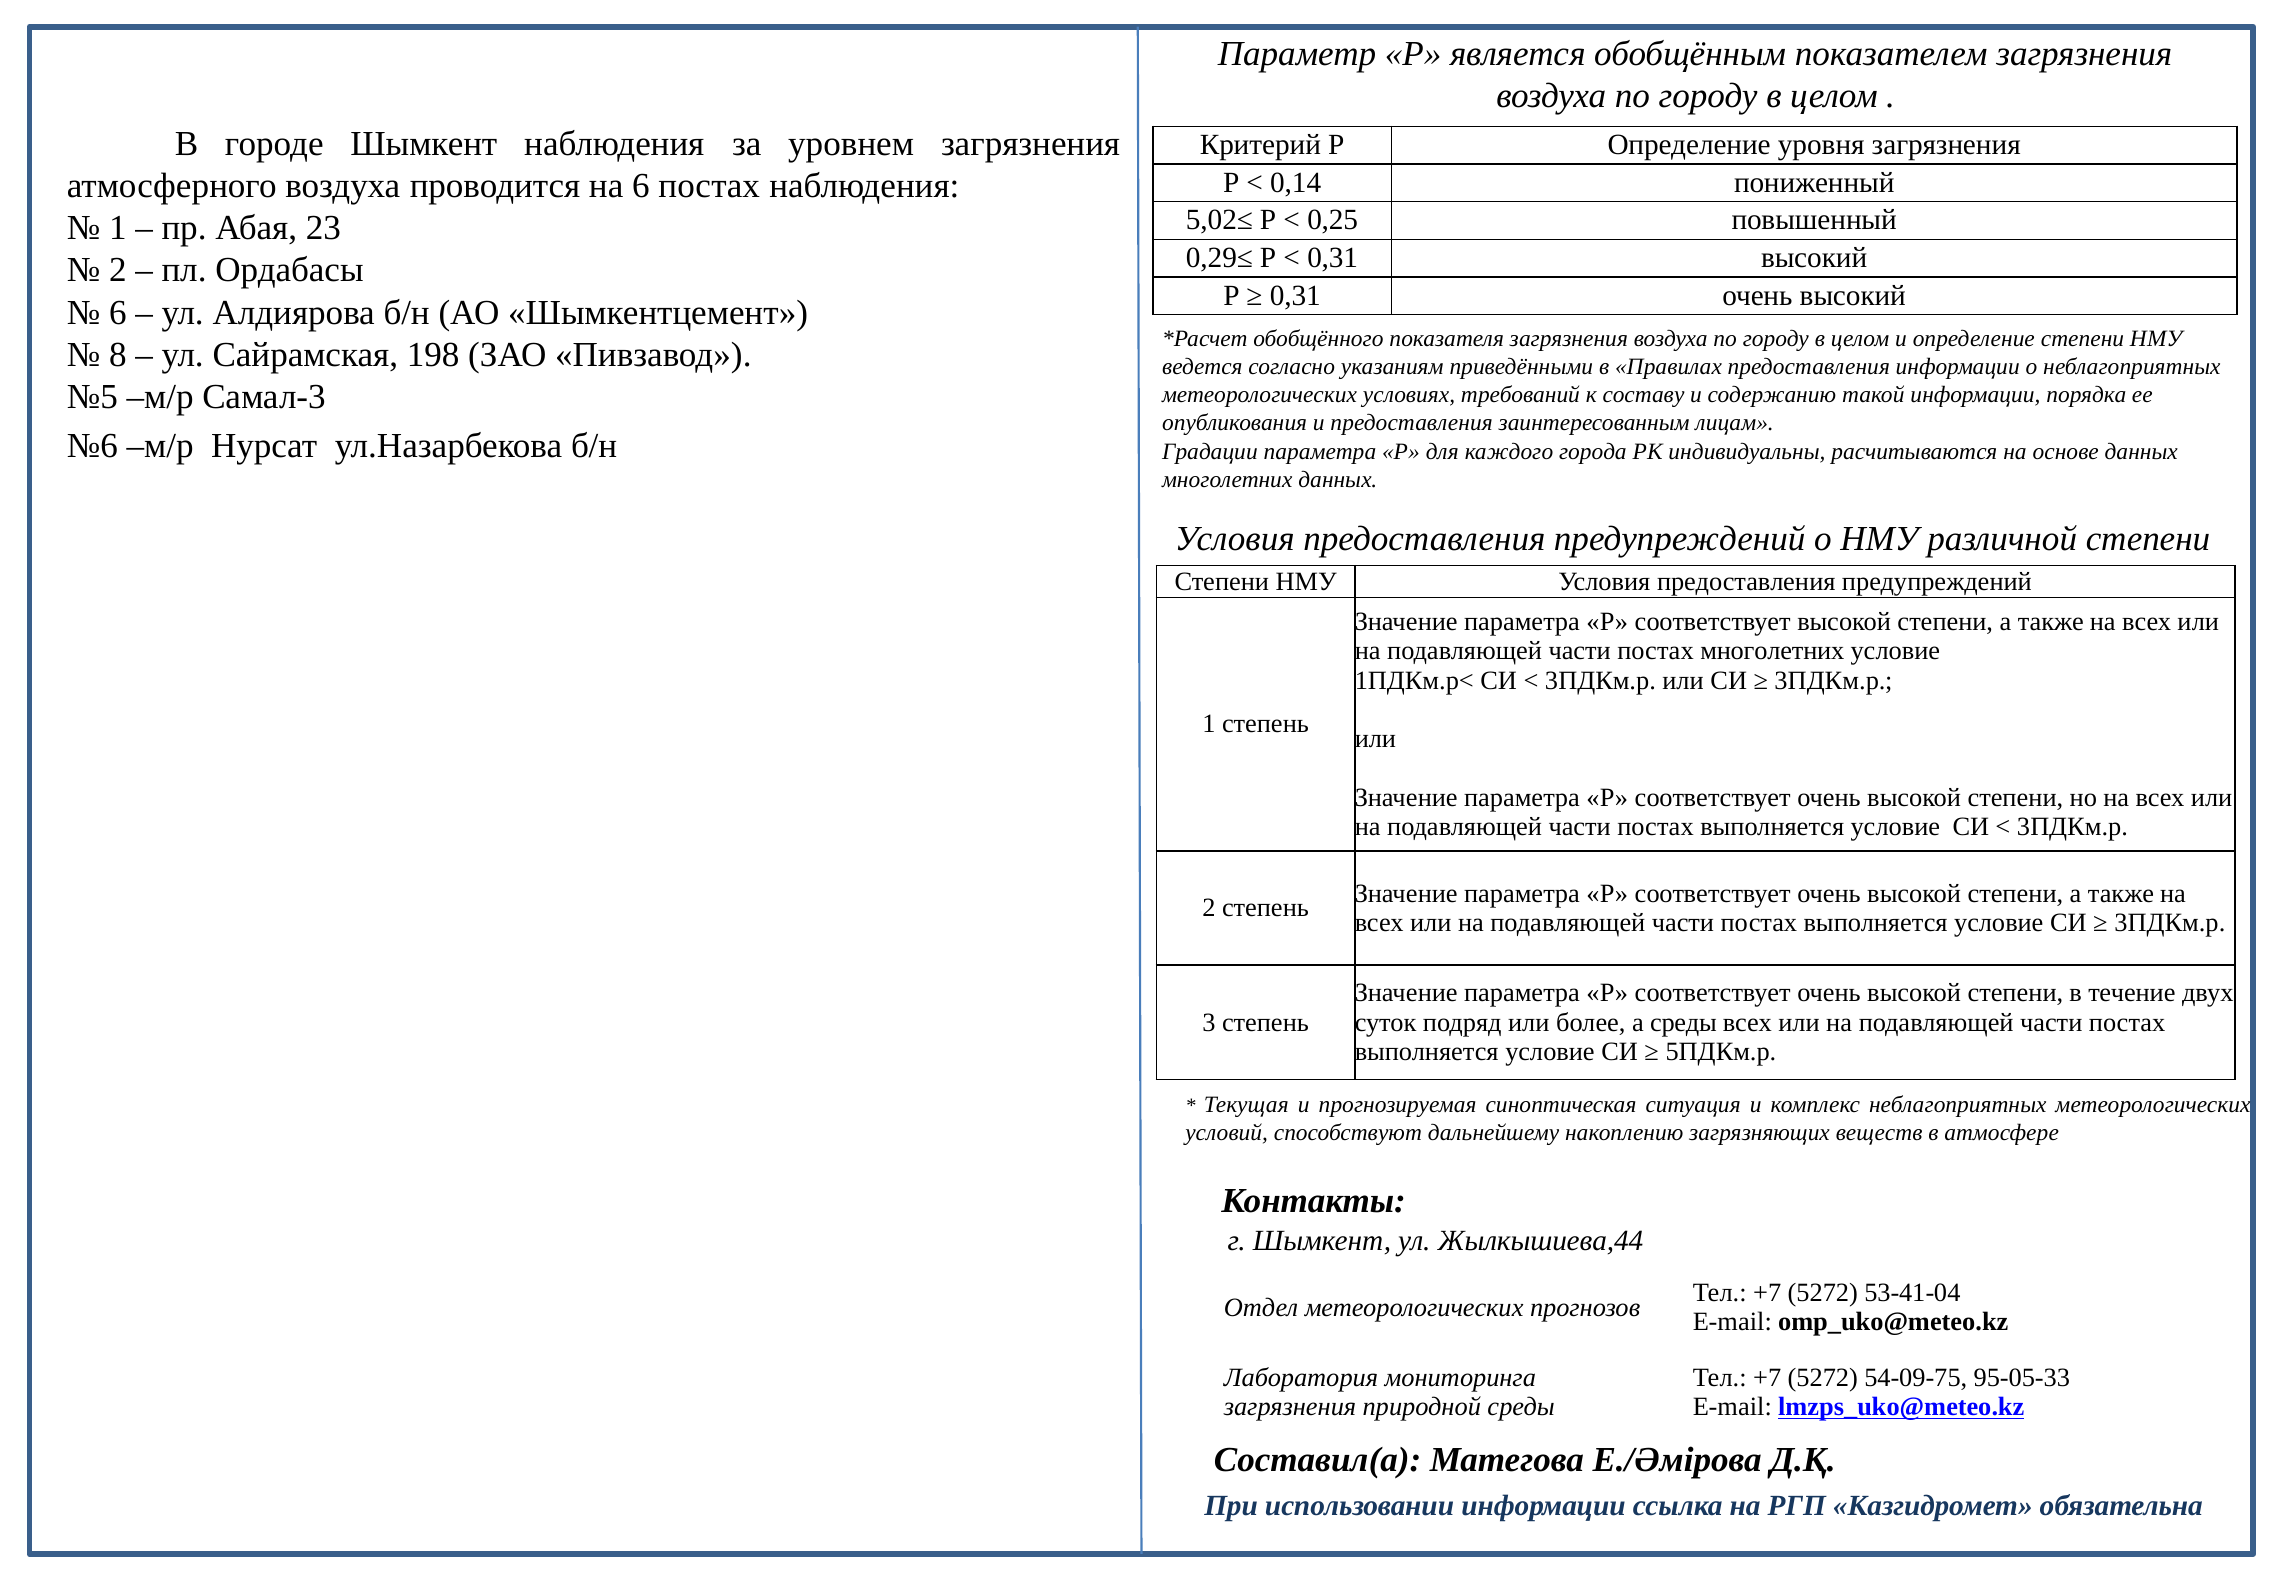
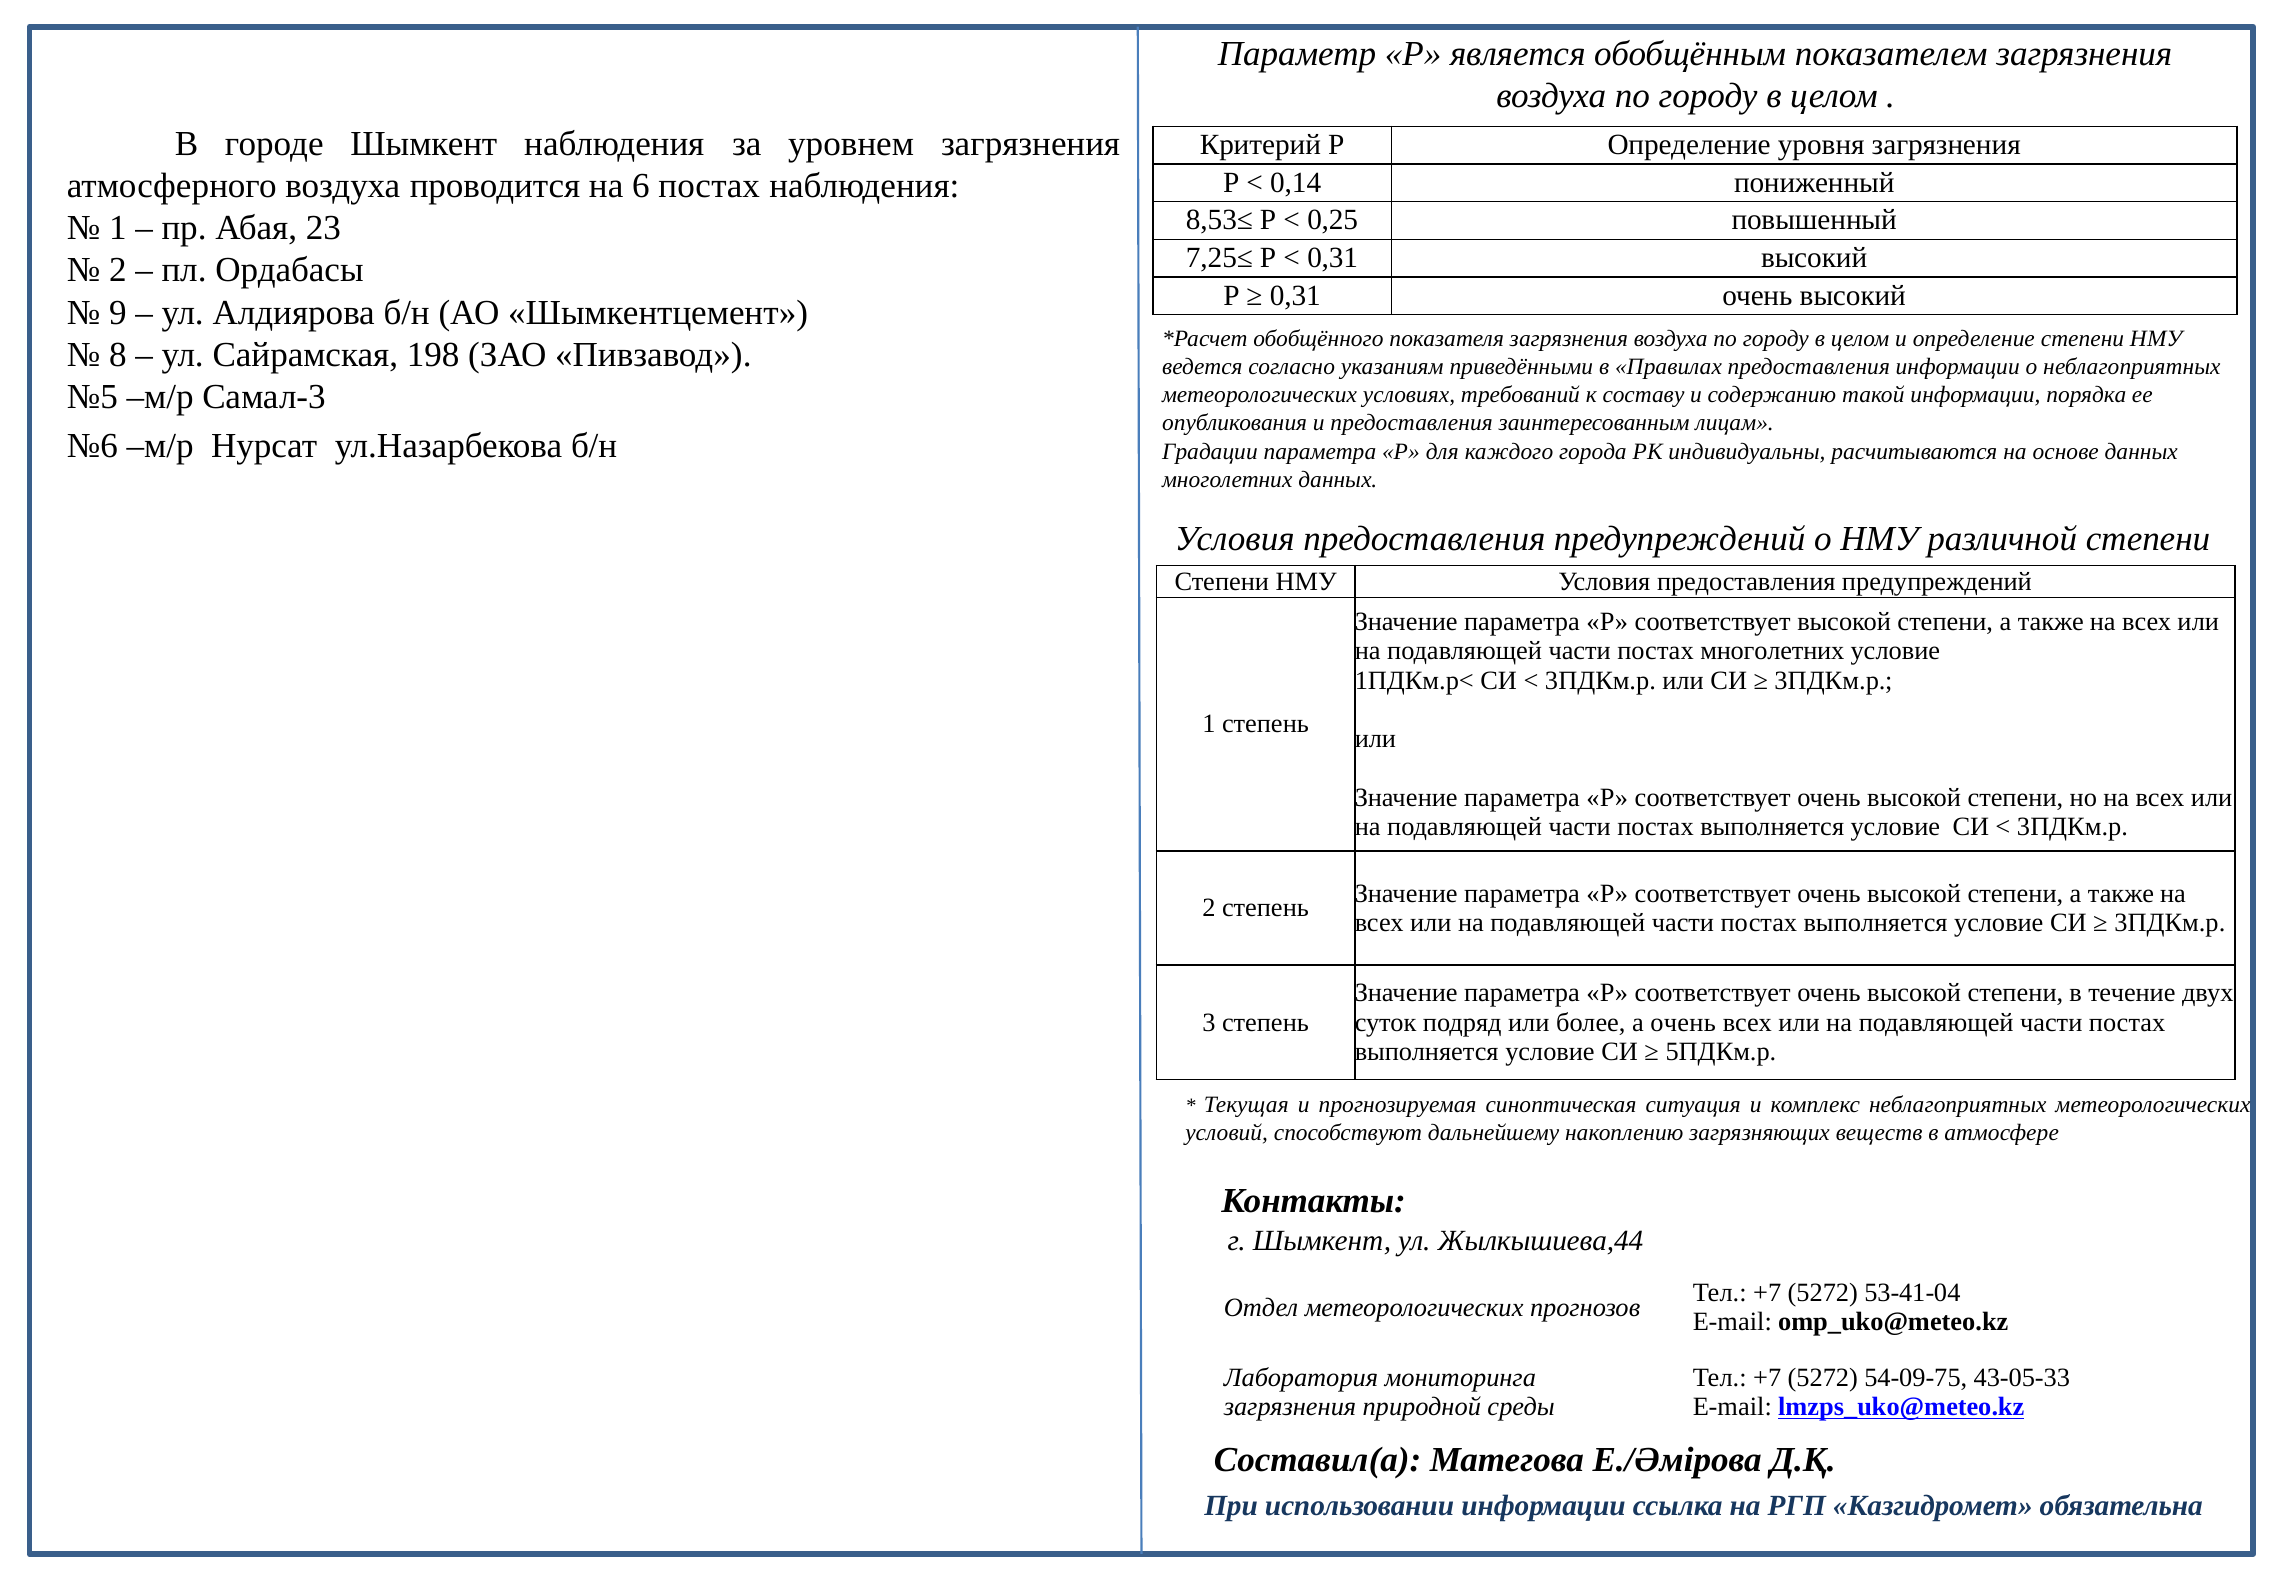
5,02≤: 5,02≤ -> 8,53≤ (1219, 220)
0,29≤: 0,29≤ -> 7,25≤ (1219, 258)
6: 6 -> 9 (118, 312)
а среды: среды -> очень (1683, 1022)
95-05-33: 95-05-33 -> 43-05-33 (2022, 1377)
